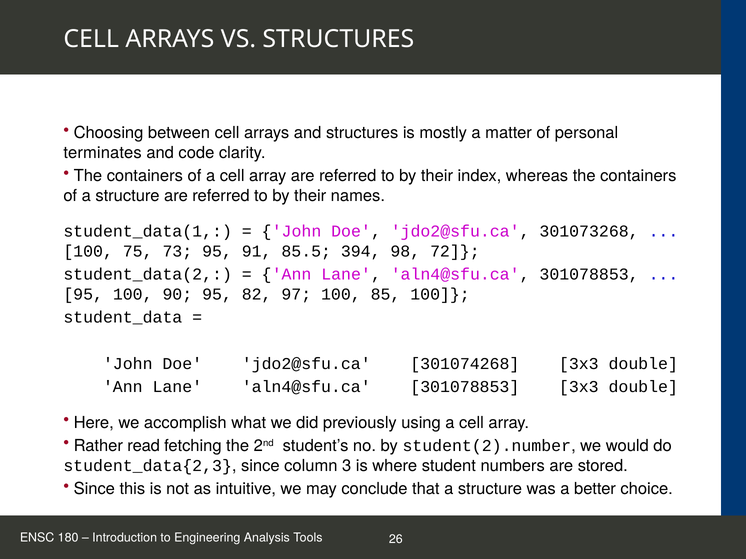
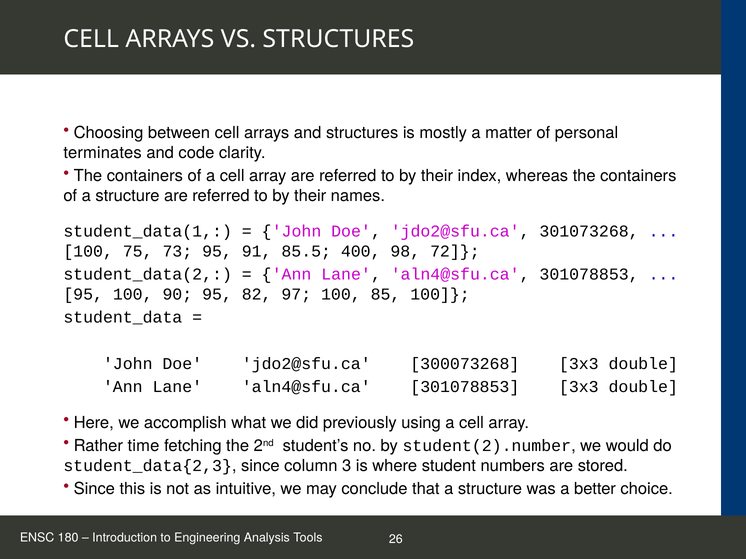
394: 394 -> 400 (361, 251)
301074268: 301074268 -> 300073268 (465, 364)
read: read -> time (143, 446)
